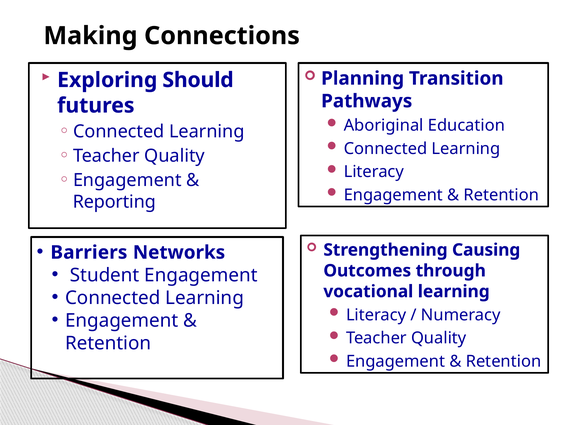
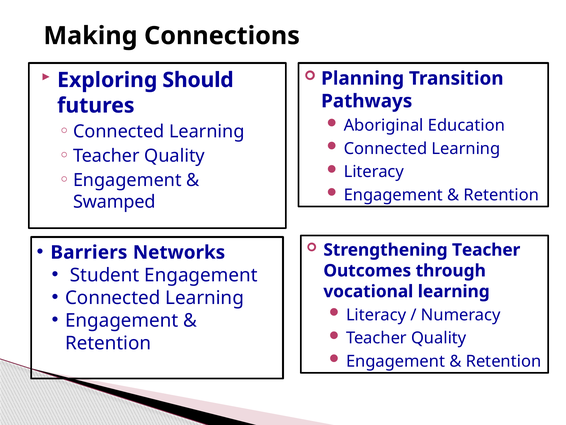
Reporting: Reporting -> Swamped (114, 202)
Strengthening Causing: Causing -> Teacher (486, 250)
